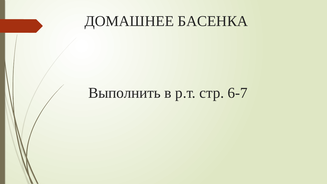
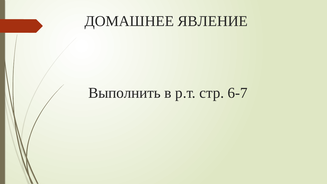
БАСЕНКА: БАСЕНКА -> ЯВЛЕНИЕ (213, 21)
